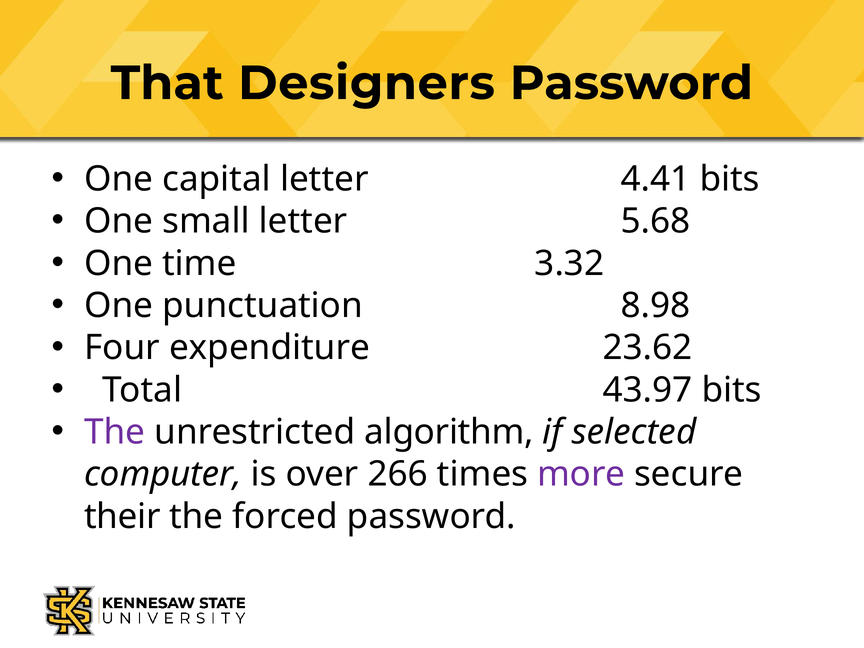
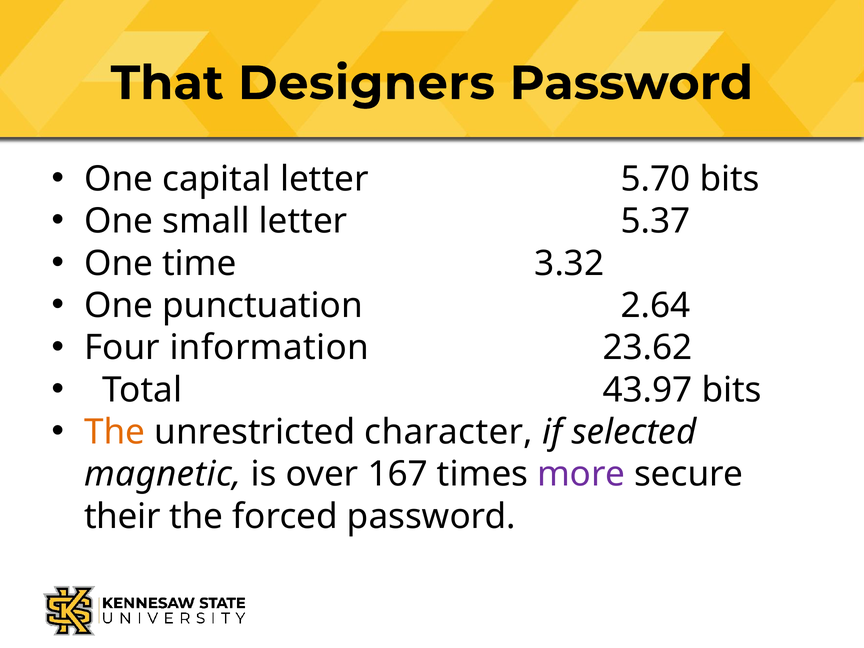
4.41: 4.41 -> 5.70 (656, 179)
5.68: 5.68 -> 5.37 (656, 221)
8.98: 8.98 -> 2.64 (656, 306)
expenditure: expenditure -> information (269, 348)
The colour: purple -> orange (115, 432)
algorithm: algorithm -> character (449, 432)
computer: computer -> magnetic (163, 474)
266: 266 -> 167 (398, 474)
